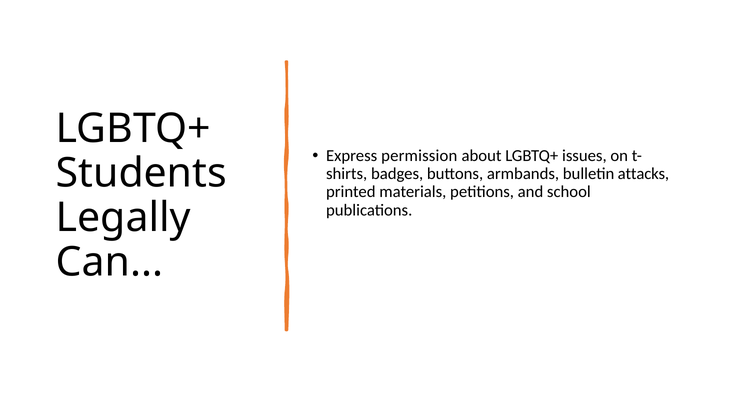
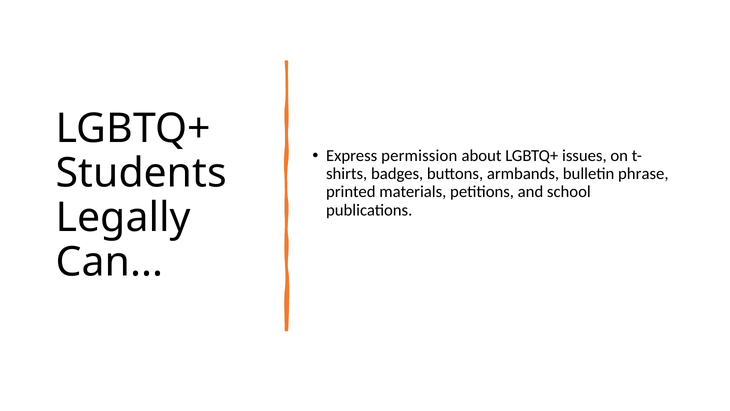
attacks: attacks -> phrase (643, 174)
